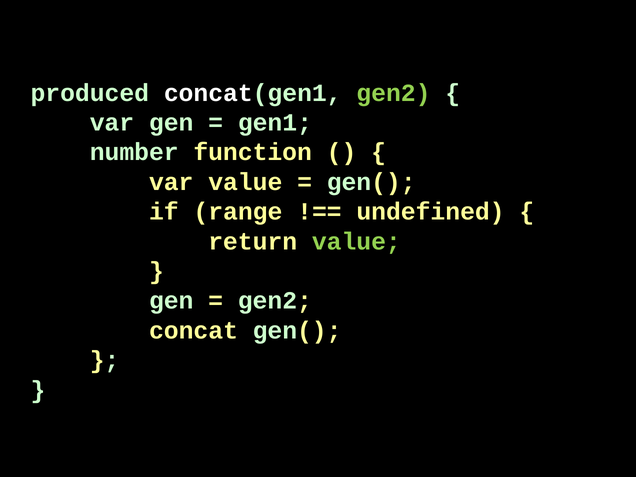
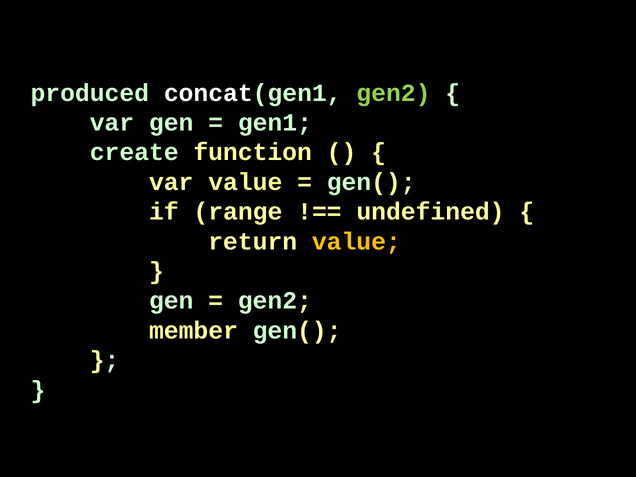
number: number -> create (134, 152)
value colour: light green -> yellow (356, 241)
concat: concat -> member (194, 330)
